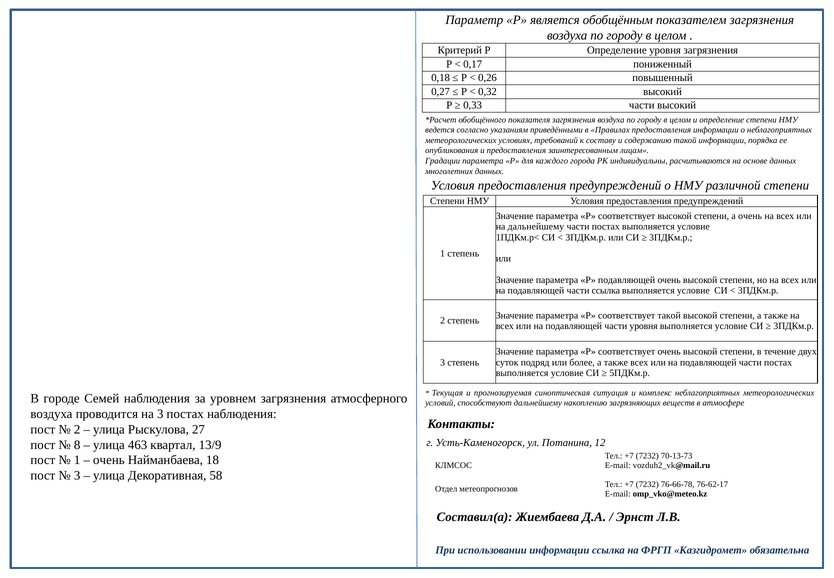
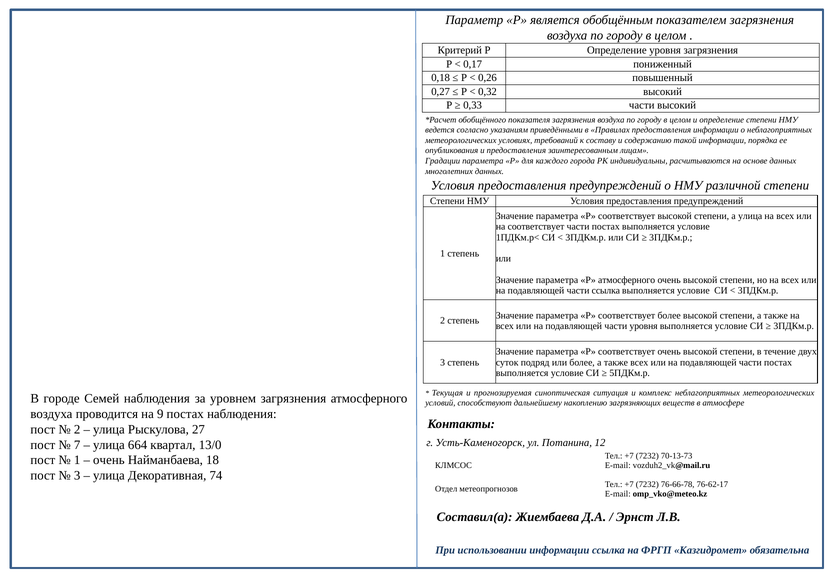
а очень: очень -> улица (750, 216)
на дальнейшему: дальнейшему -> соответствует (536, 226)
Р подавляющей: подавляющей -> атмосферного (627, 280)
соответствует такой: такой -> более (669, 315)
на 3: 3 -> 9 (160, 414)
8: 8 -> 7 (77, 444)
463: 463 -> 664 (138, 444)
13/9: 13/9 -> 13/0 (210, 444)
58: 58 -> 74 (216, 475)
